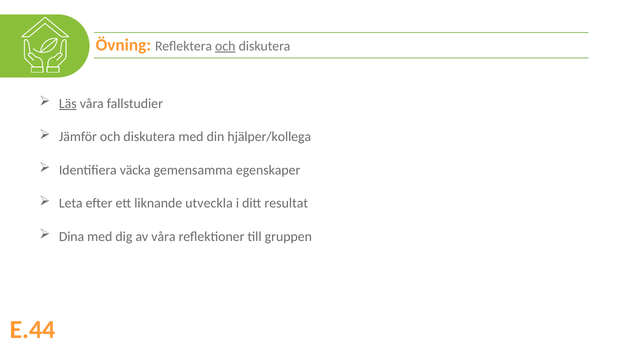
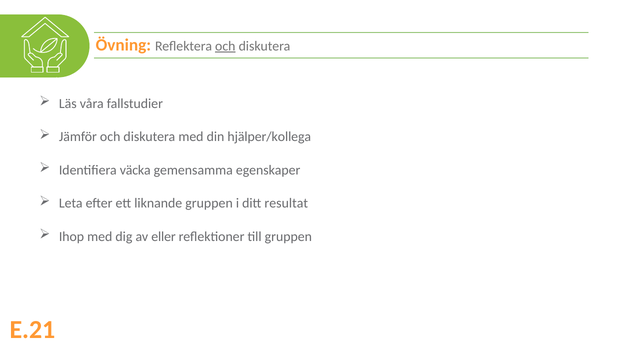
Läs underline: present -> none (68, 104)
liknande utveckla: utveckla -> gruppen (209, 203)
Dina: Dina -> Ihop (71, 236)
av våra: våra -> eller (163, 236)
E.44: E.44 -> E.21 (33, 330)
